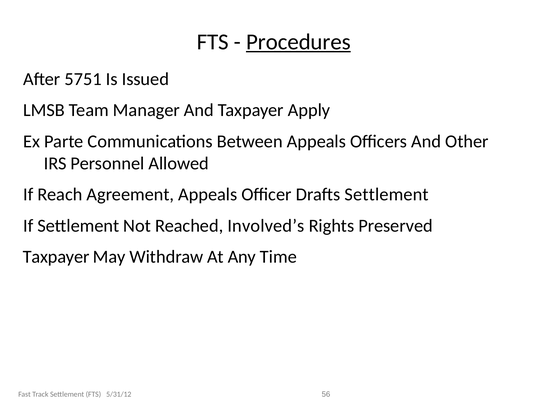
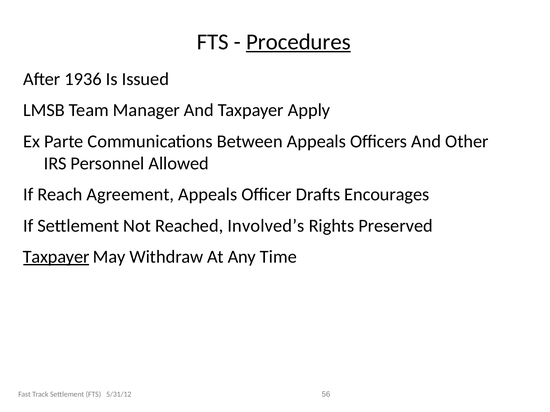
5751: 5751 -> 1936 (83, 79)
Drafts Settlement: Settlement -> Encourages (387, 195)
Taxpayer underline: none -> present (56, 257)
